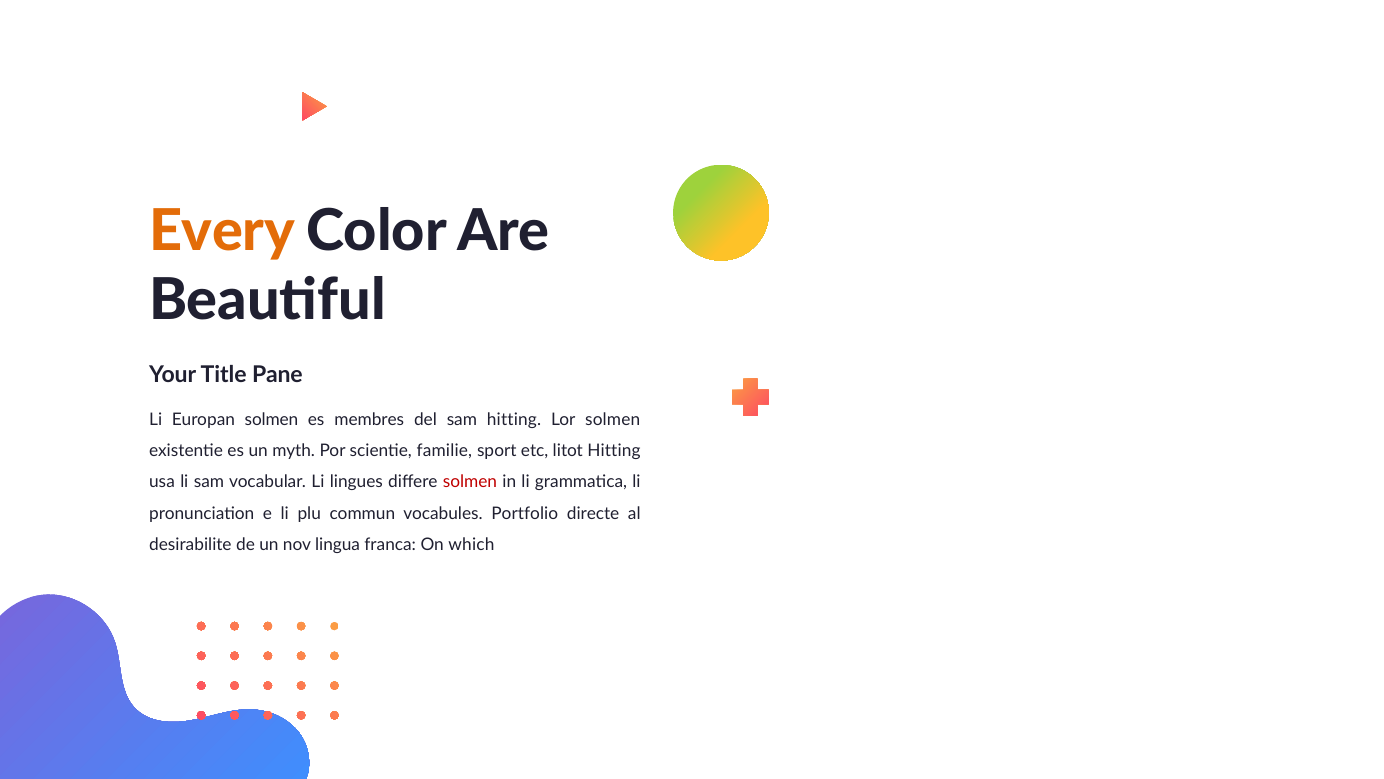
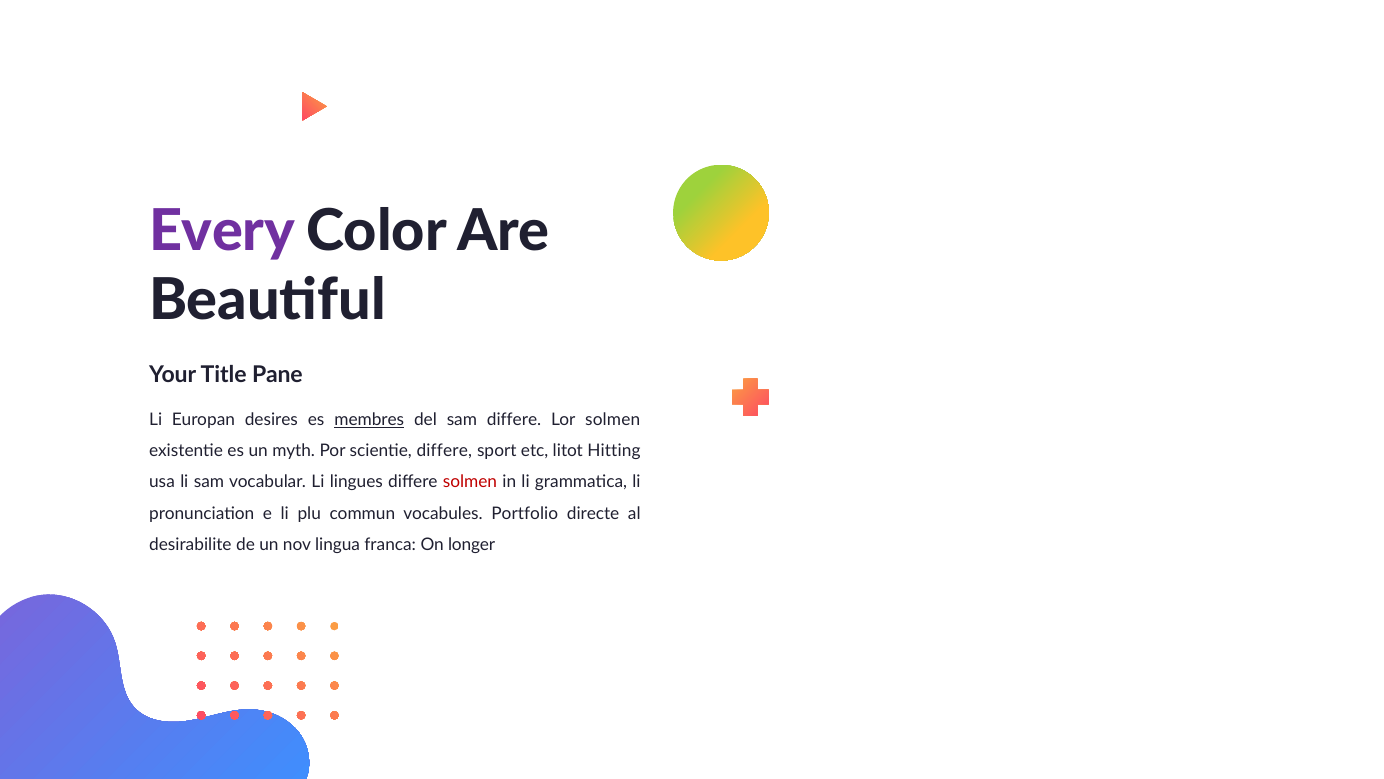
Every colour: orange -> purple (222, 231)
Europan solmen: solmen -> desires (271, 420)
membres underline: none -> present (369, 420)
sam hitting: hitting -> differe (514, 420)
familie: familie -> differe (444, 451)
which: which -> longer (472, 544)
